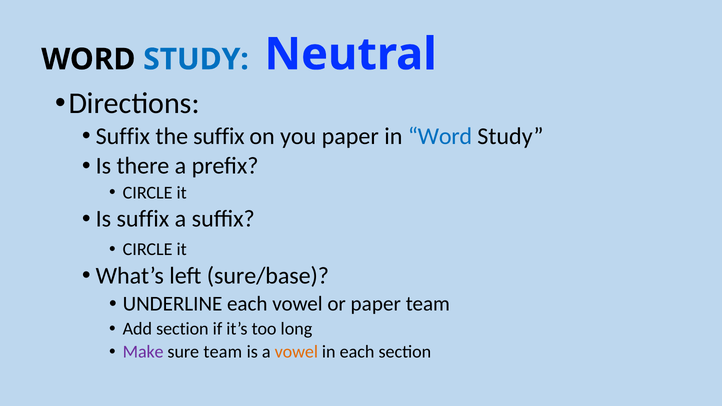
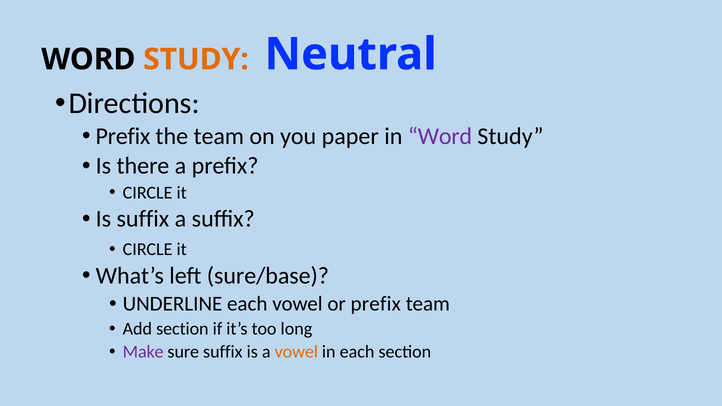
STUDY colour: blue -> orange (196, 59)
Suffix: Suffix -> Prefix (123, 136)
the suffix: suffix -> team (219, 136)
Word colour: blue -> purple (440, 136)
or paper: paper -> prefix (376, 304)
sure team: team -> suffix (223, 352)
